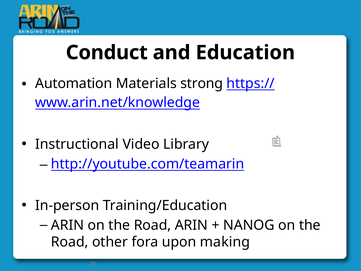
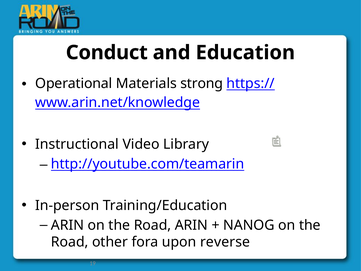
Automation: Automation -> Operational (74, 83)
making: making -> reverse (225, 242)
